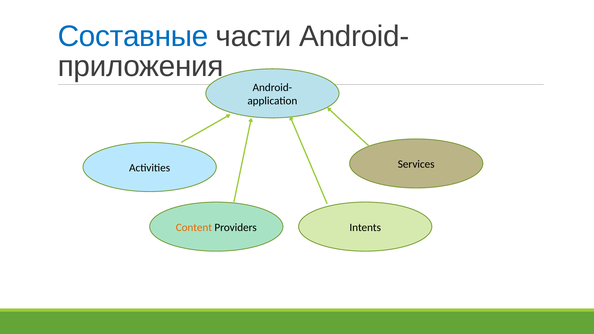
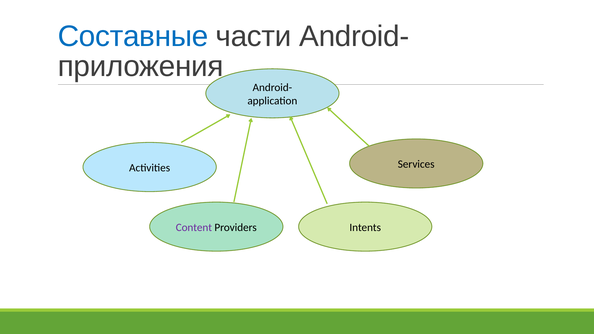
Content colour: orange -> purple (194, 227)
